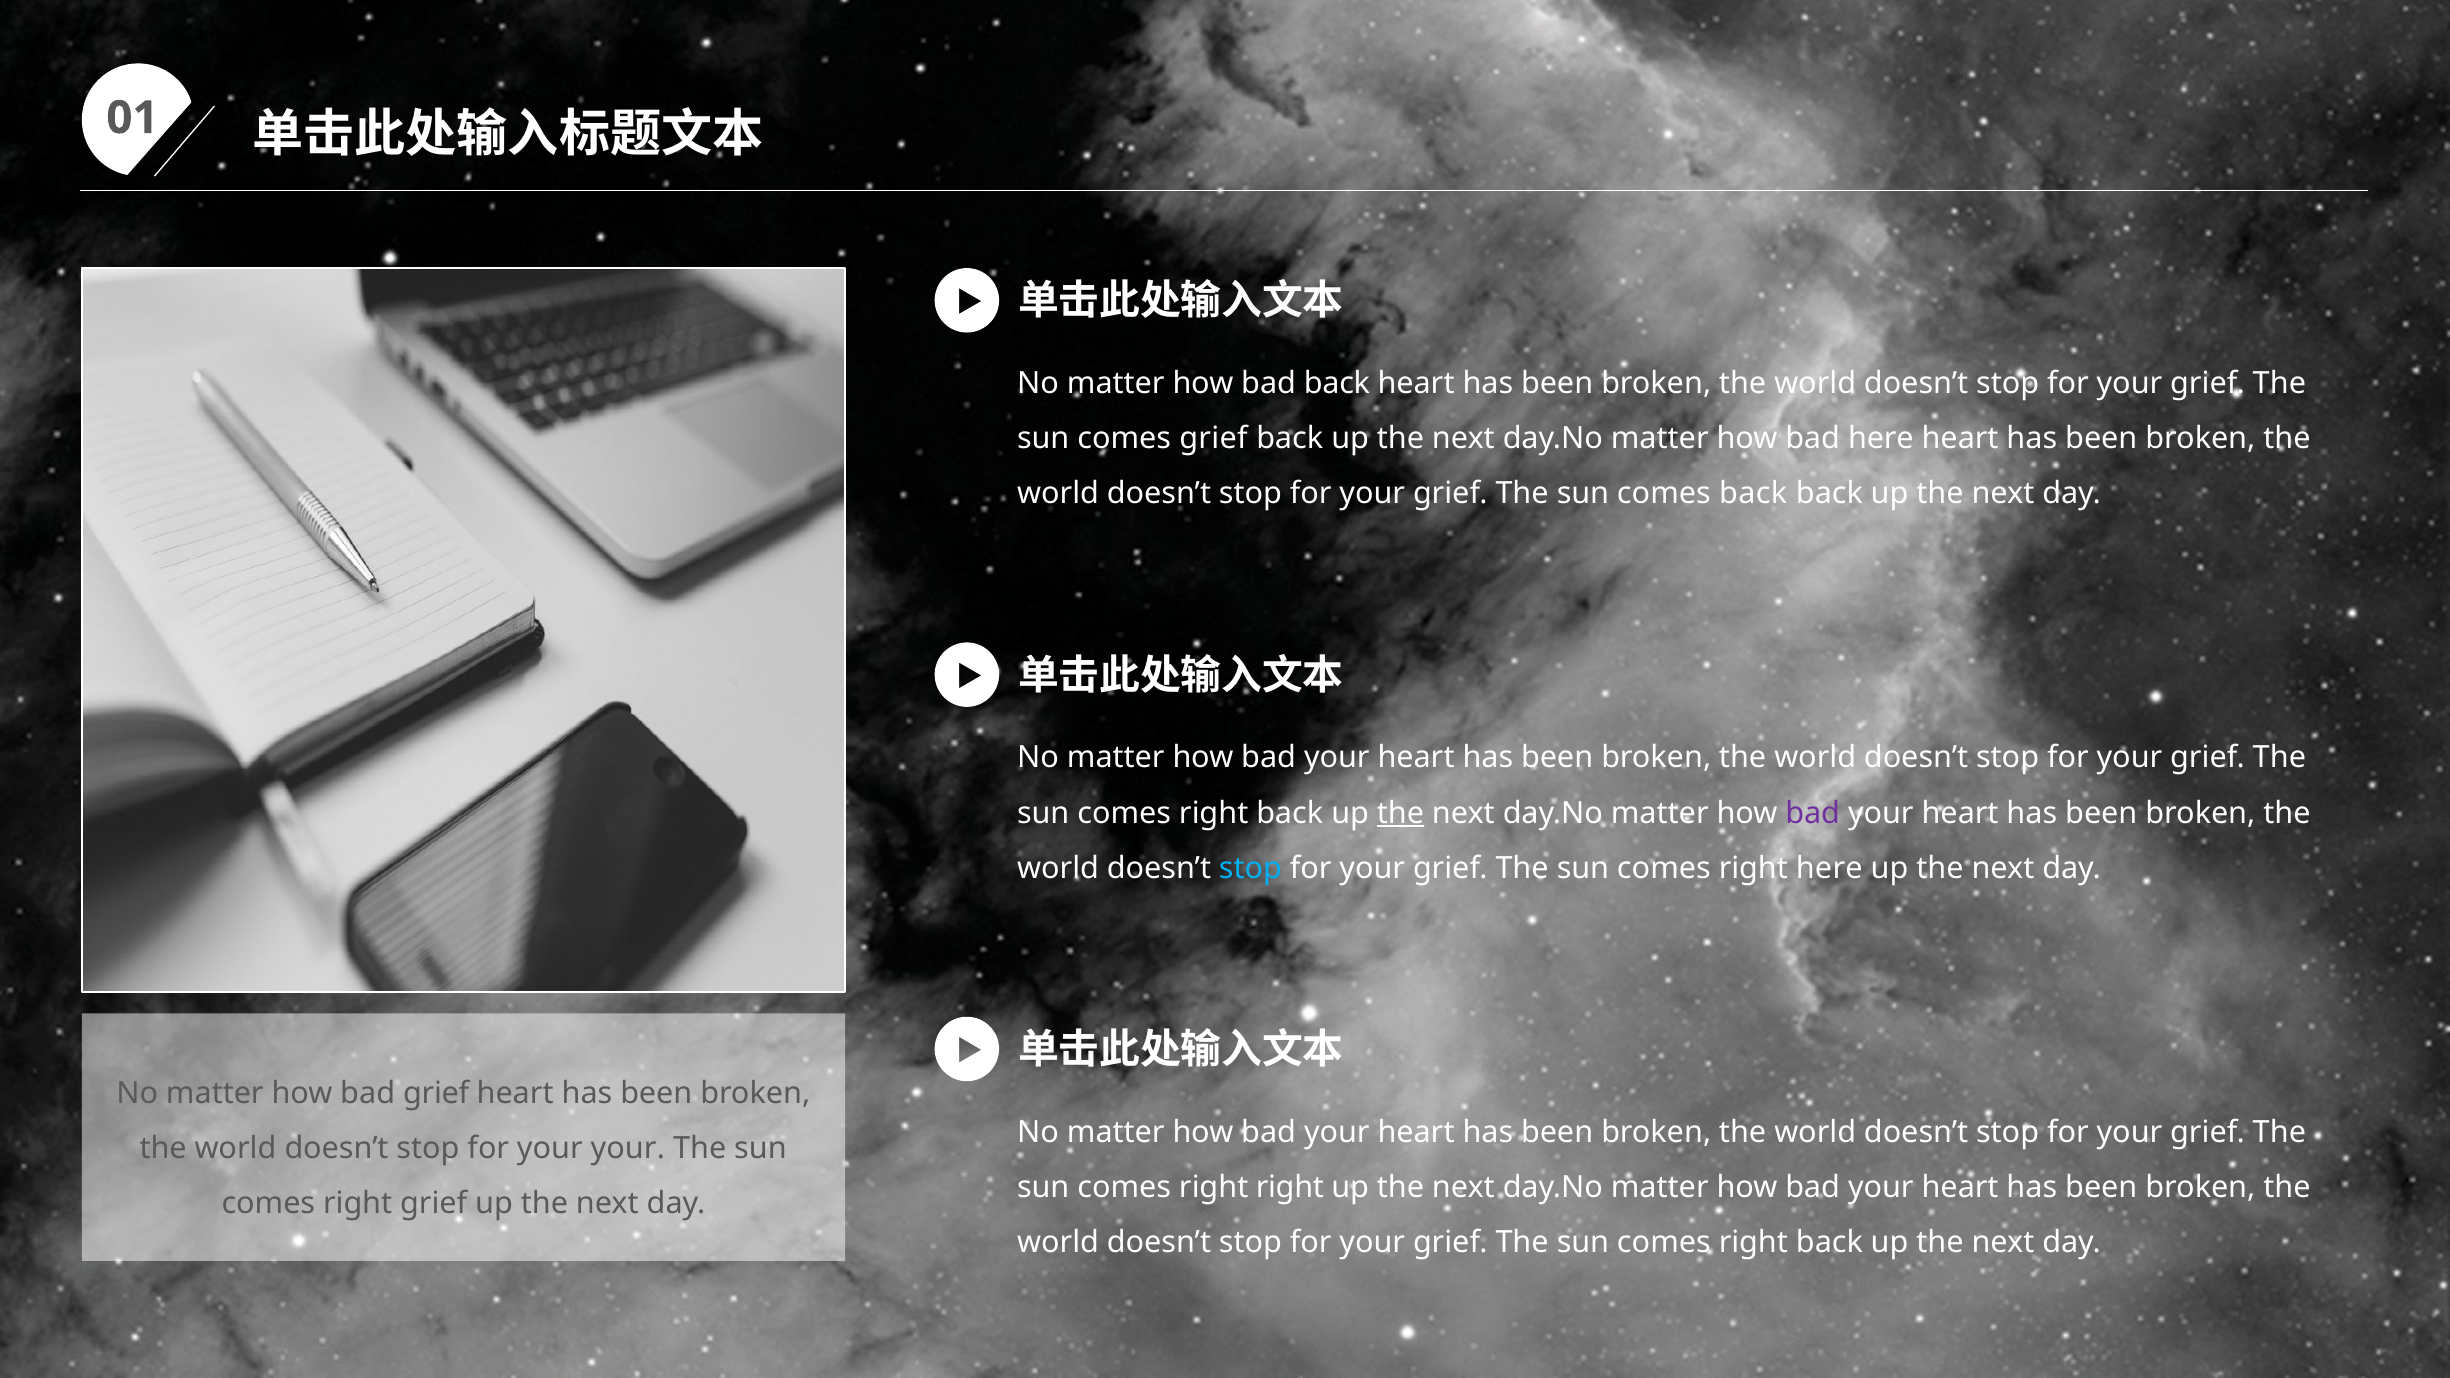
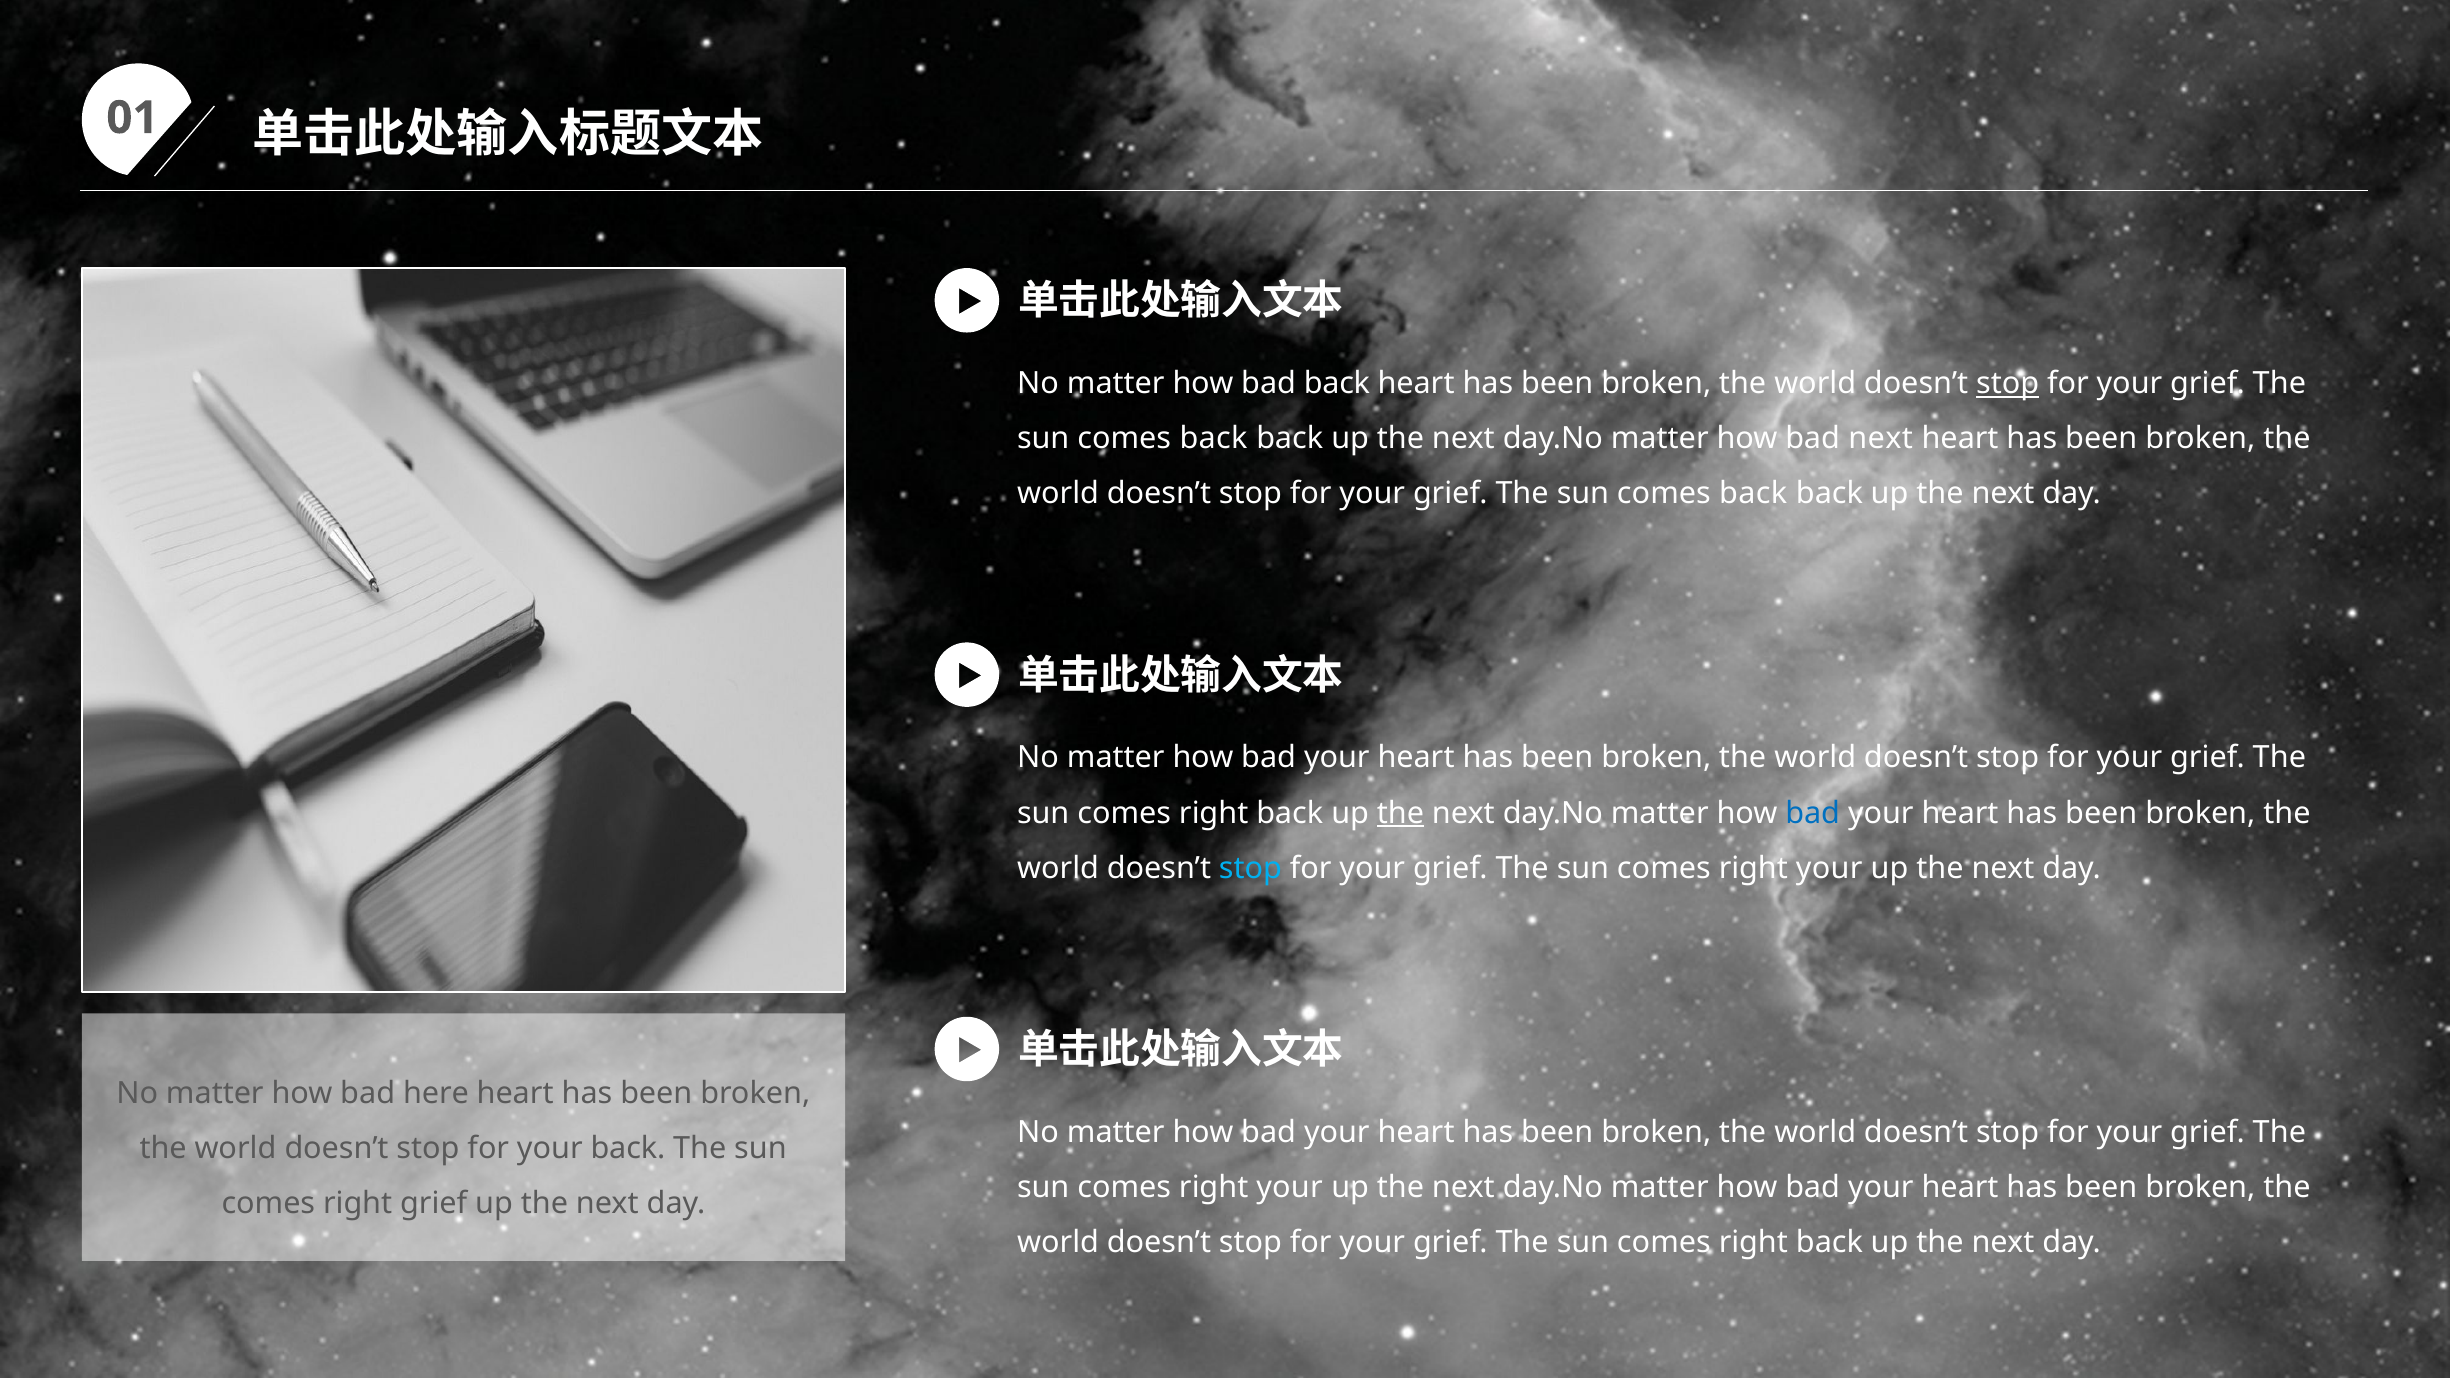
stop underline: none -> present (2008, 384)
grief: grief -> back (1214, 439)
bad here: here -> next (1881, 439)
bad colour: purple -> blue (1813, 813)
here: here -> your (1829, 868)
bad grief: grief -> here (436, 1093)
your your: your -> back (628, 1149)
right: right -> your (1290, 1187)
